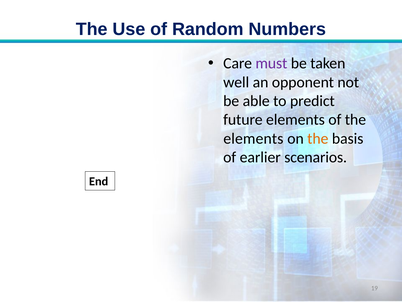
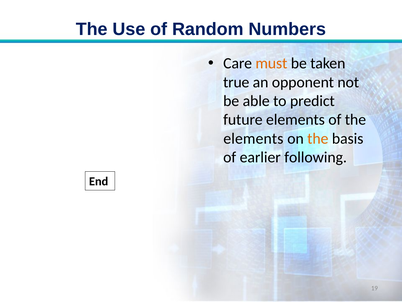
must colour: purple -> orange (271, 63)
well: well -> true (236, 82)
scenarios: scenarios -> following (316, 157)
